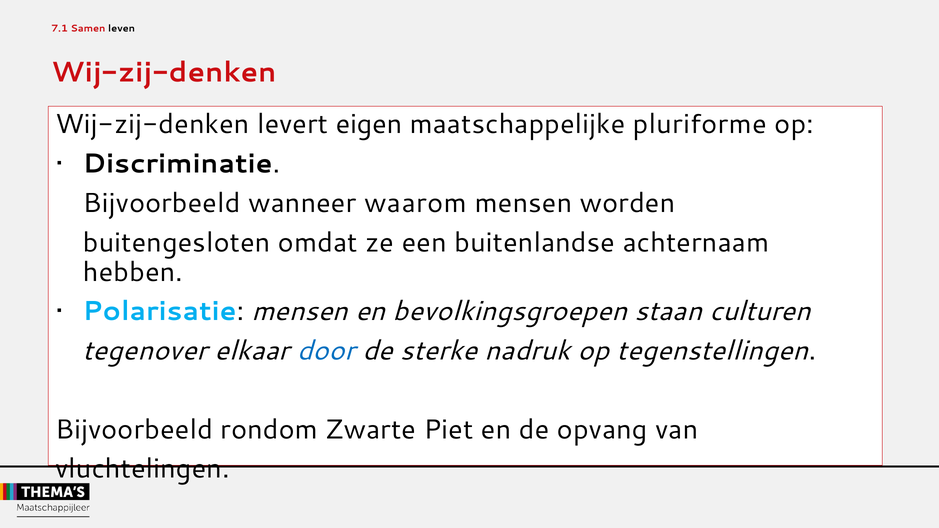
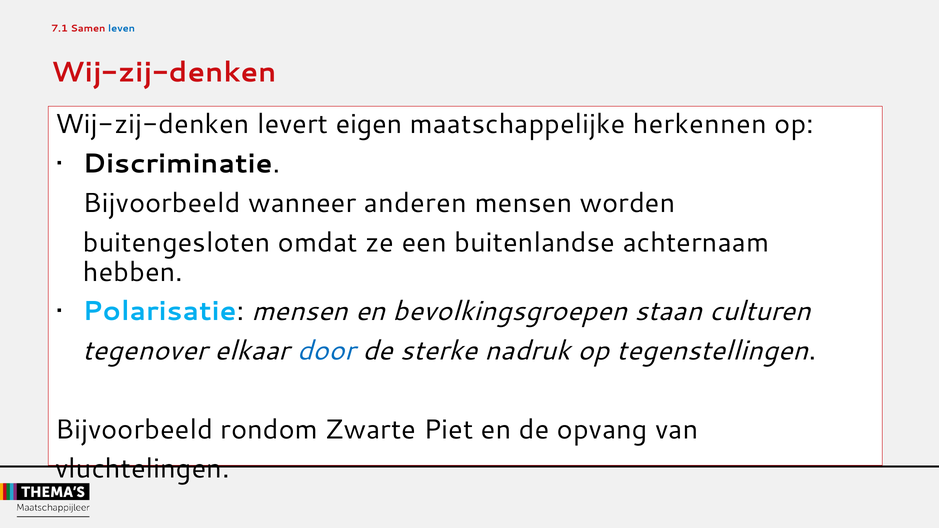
leven colour: black -> blue (122, 28)
pluriforme: pluriforme -> herkennen (700, 124)
waarom: waarom -> anderen (415, 203)
